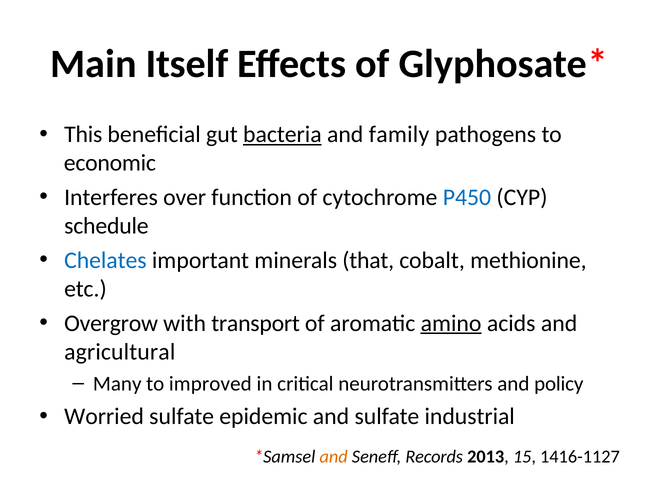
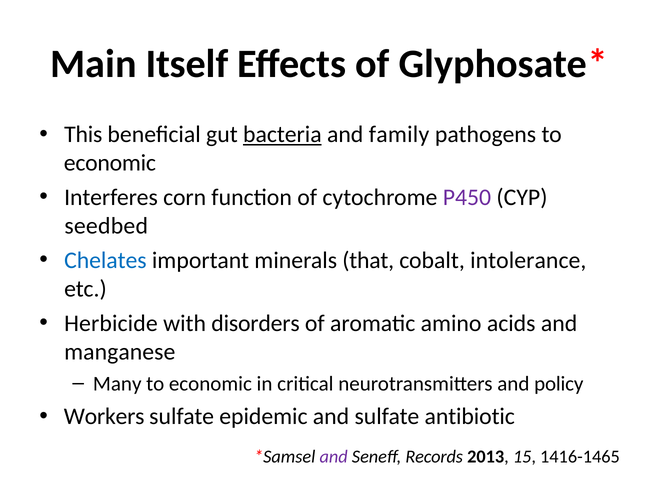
over: over -> corn (185, 197)
P450 colour: blue -> purple (467, 197)
schedule: schedule -> seedbed (106, 226)
methionine: methionine -> intolerance (528, 260)
Overgrow: Overgrow -> Herbicide (111, 323)
transport: transport -> disorders (256, 323)
amino underline: present -> none (451, 323)
agricultural: agricultural -> manganese (120, 351)
improved: improved -> economic (210, 383)
Worried: Worried -> Workers (104, 416)
industrial: industrial -> antibiotic (470, 416)
and colour: orange -> purple (334, 456)
1416-1127: 1416-1127 -> 1416-1465 (580, 456)
